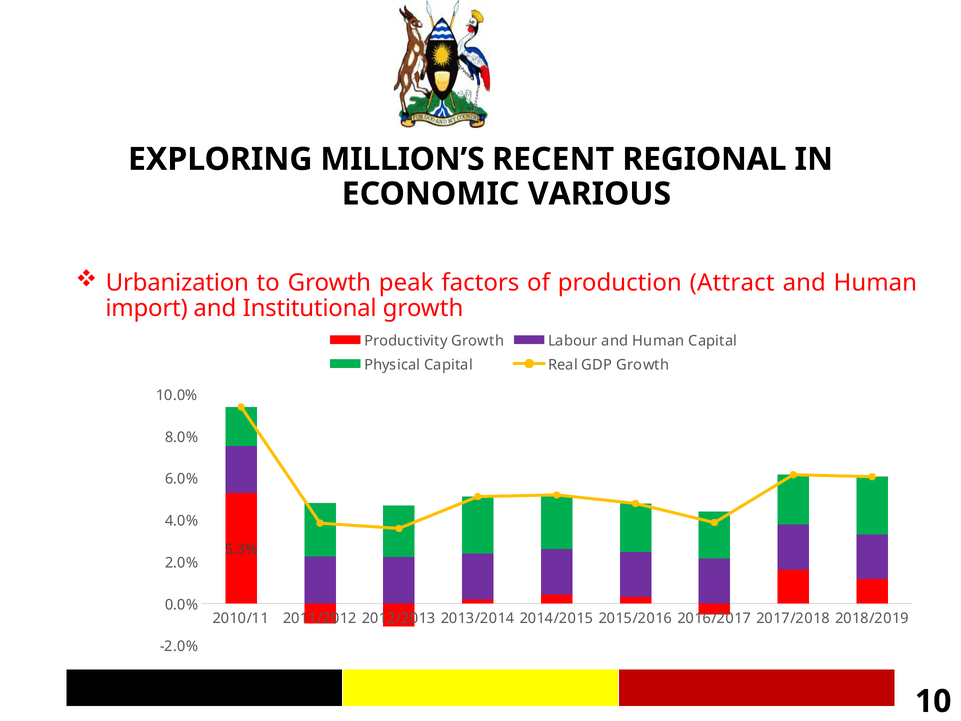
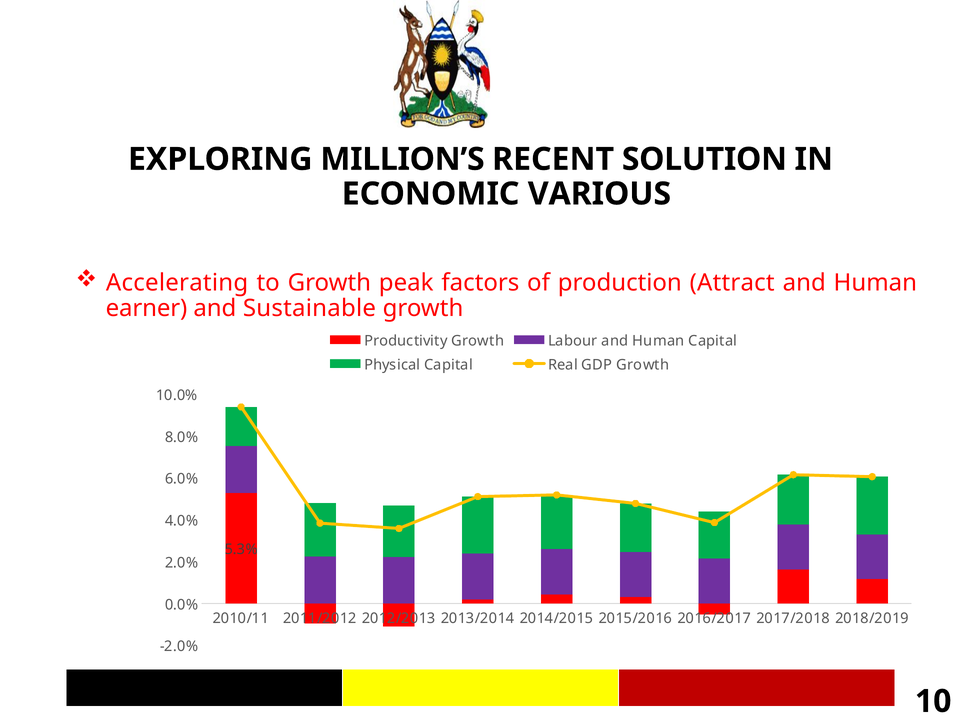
REGIONAL: REGIONAL -> SOLUTION (704, 159)
Urbanization: Urbanization -> Accelerating (177, 282)
import: import -> earner (147, 308)
Institutional: Institutional -> Sustainable (309, 308)
